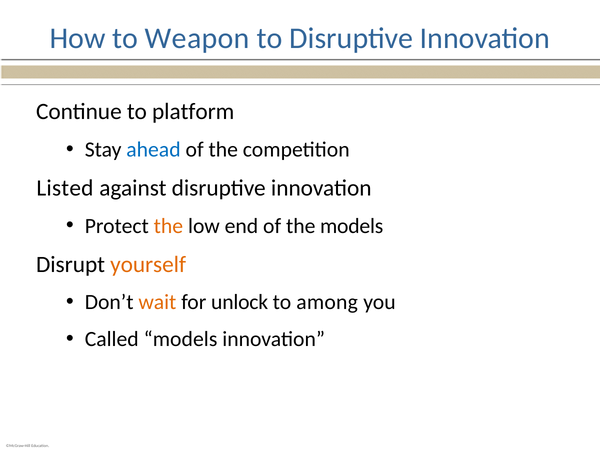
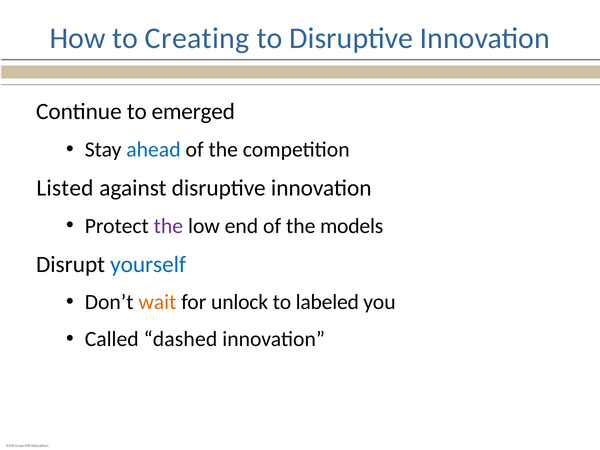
Weapon: Weapon -> Creating (197, 38)
platform: platform -> emerged (193, 112)
the colour: orange -> purple (168, 226)
yourself colour: orange -> blue (148, 264)
among: among -> labeled (327, 302)
Called models: models -> dashed (180, 339)
